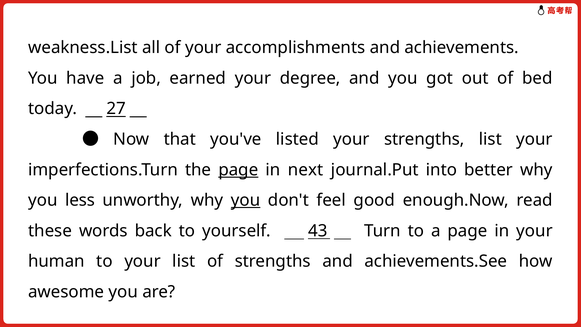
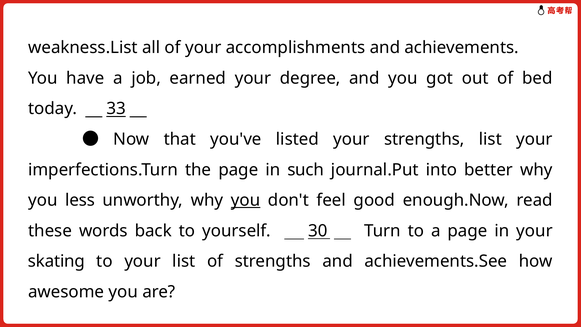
27: 27 -> 33 (116, 109)
page underline: present -> none (238, 170)
next: next -> such (306, 170)
43: 43 -> 30 (318, 231)
human: human -> skating (56, 261)
